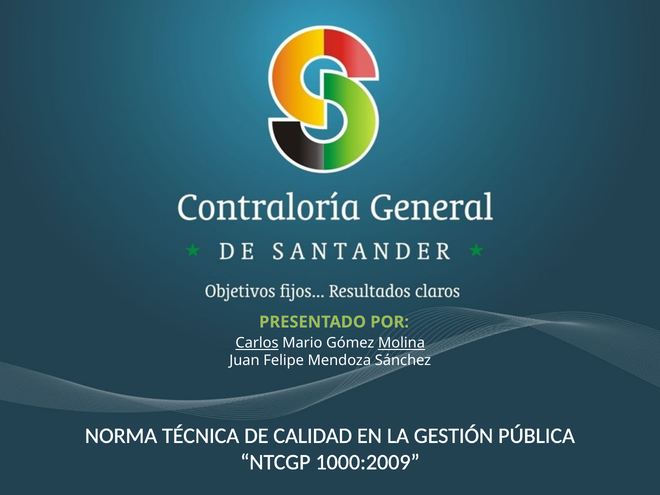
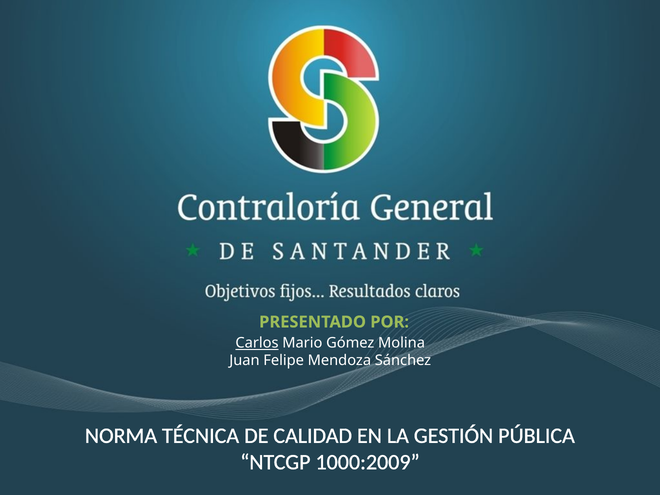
Molina underline: present -> none (402, 343)
